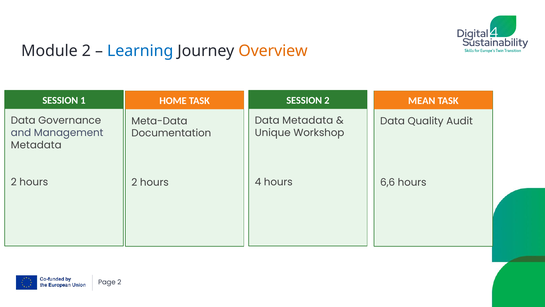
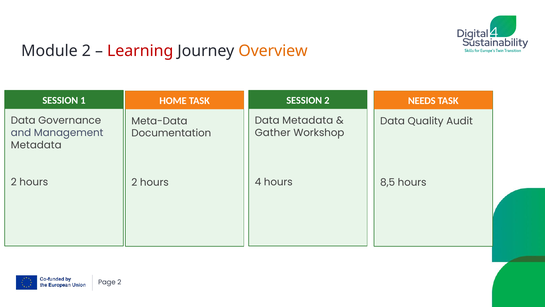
Learning colour: blue -> red (140, 51)
MEAN: MEAN -> NEEDS (422, 101)
Unique: Unique -> Gather (273, 133)
6,6: 6,6 -> 8,5 (388, 182)
